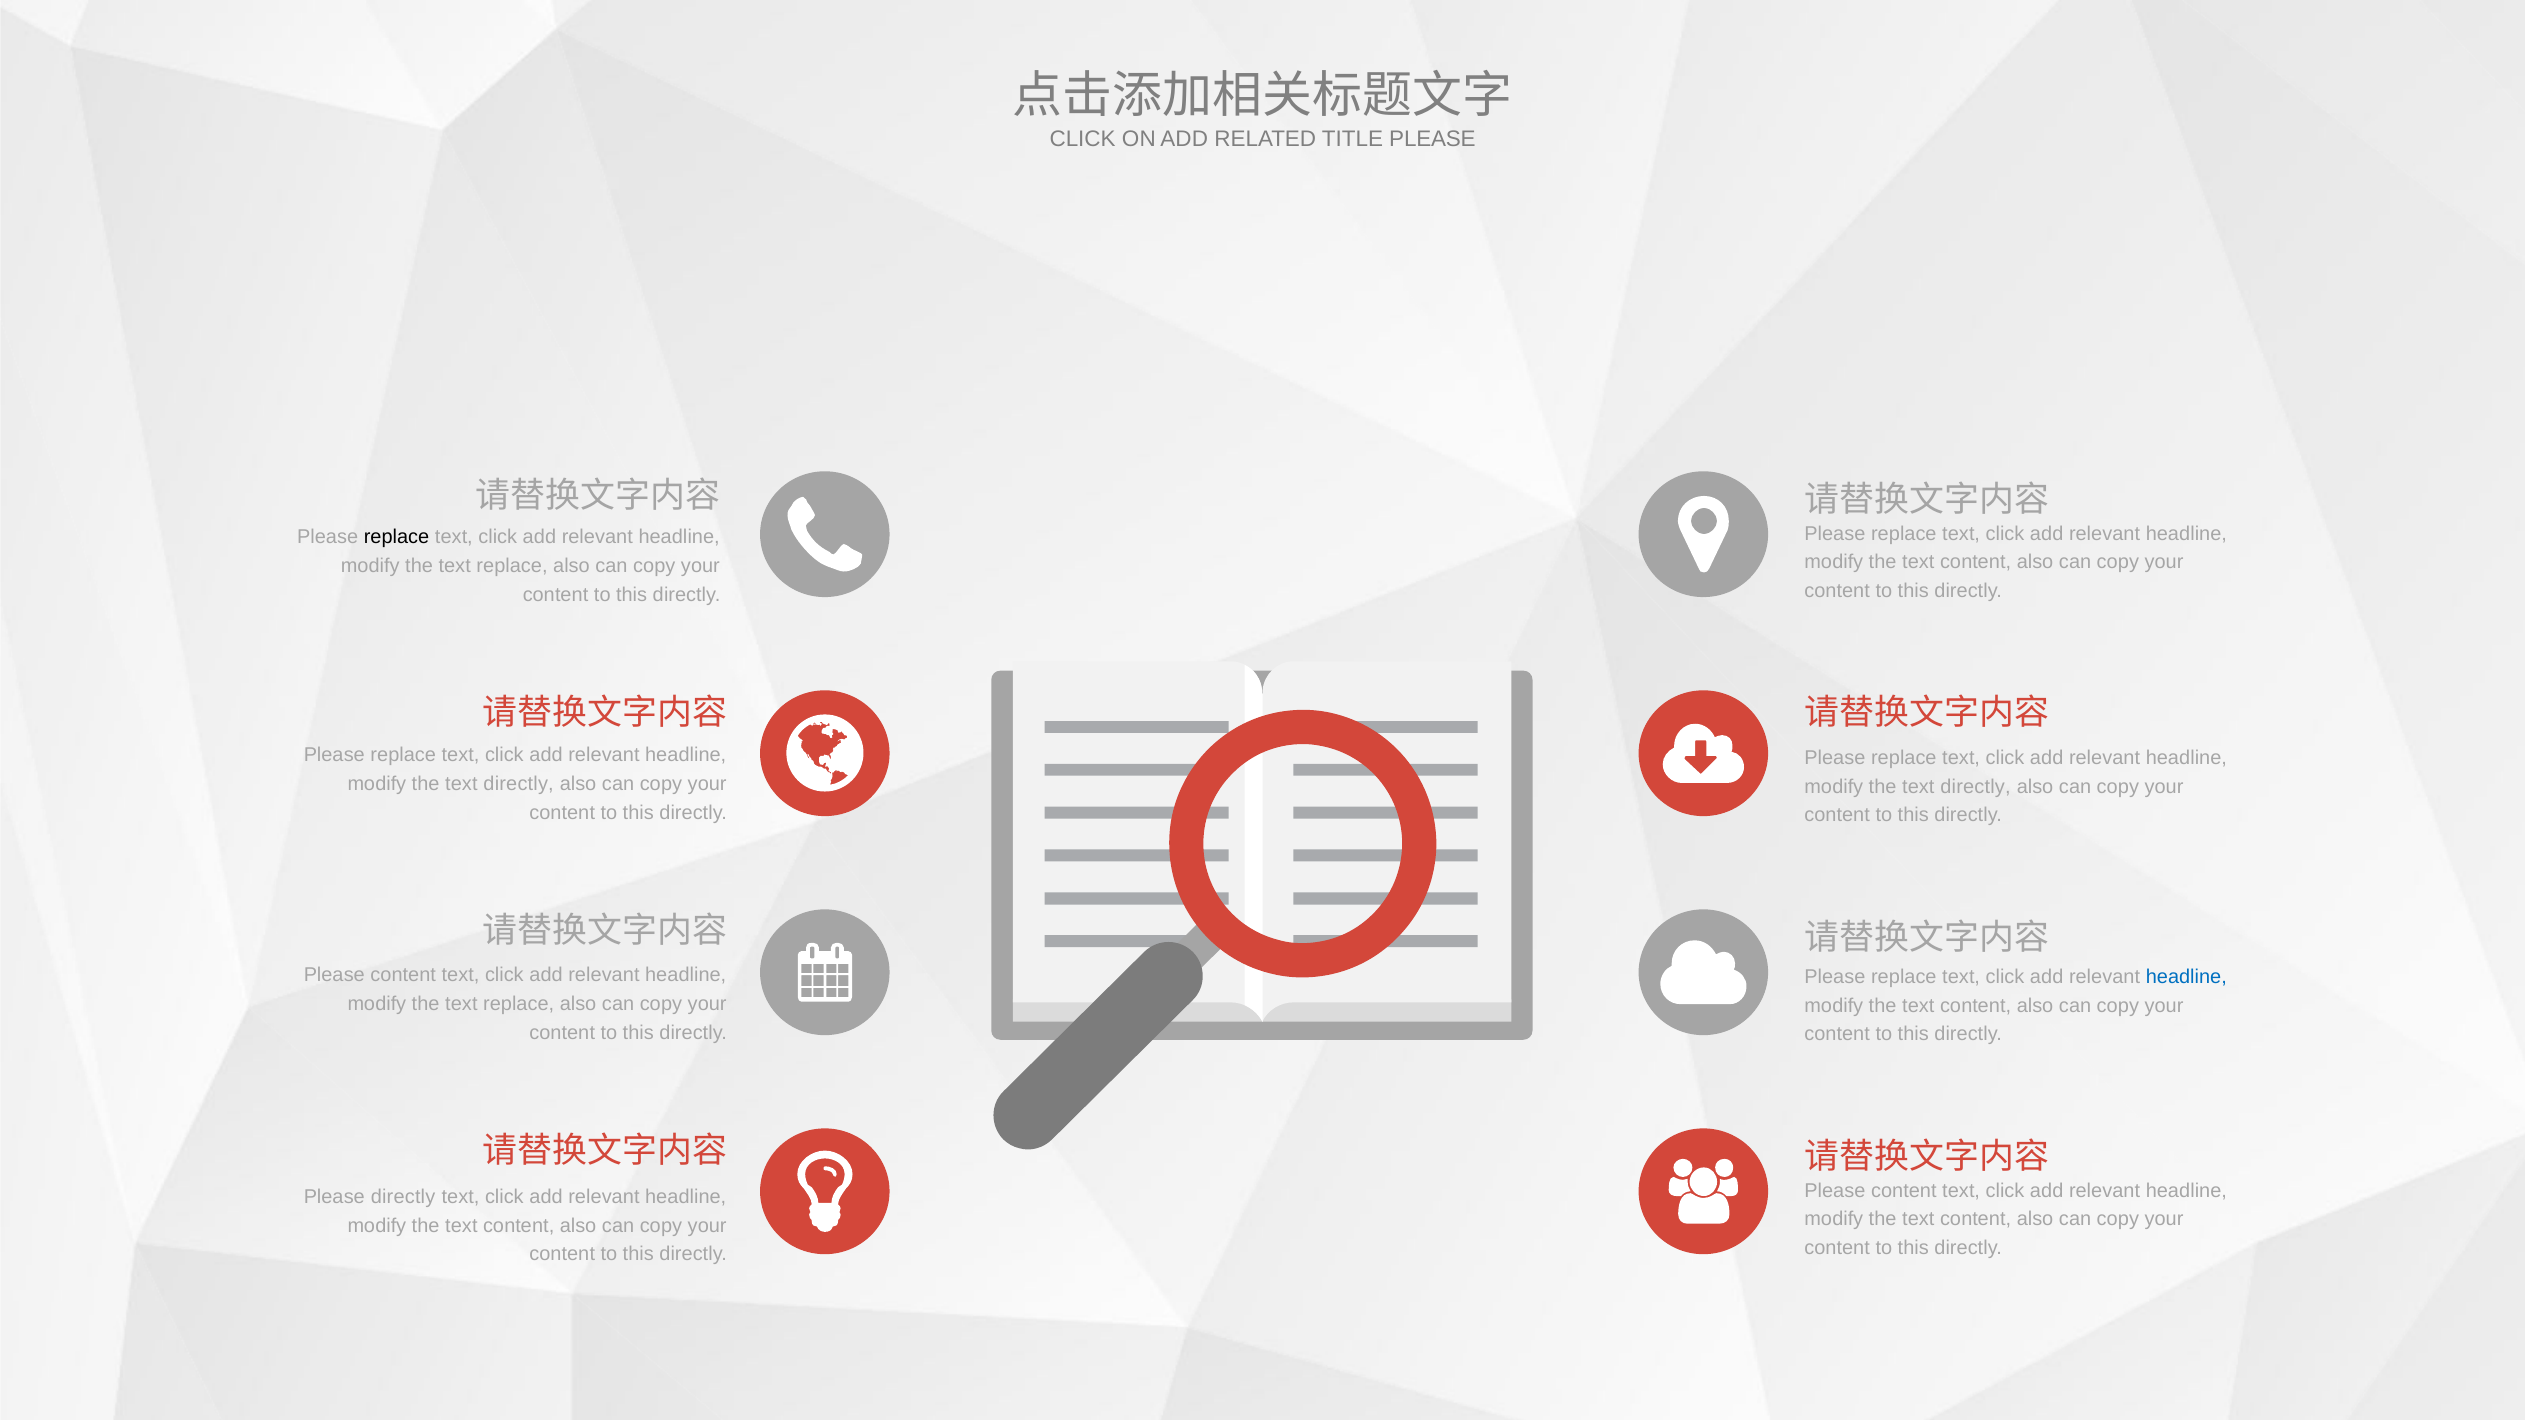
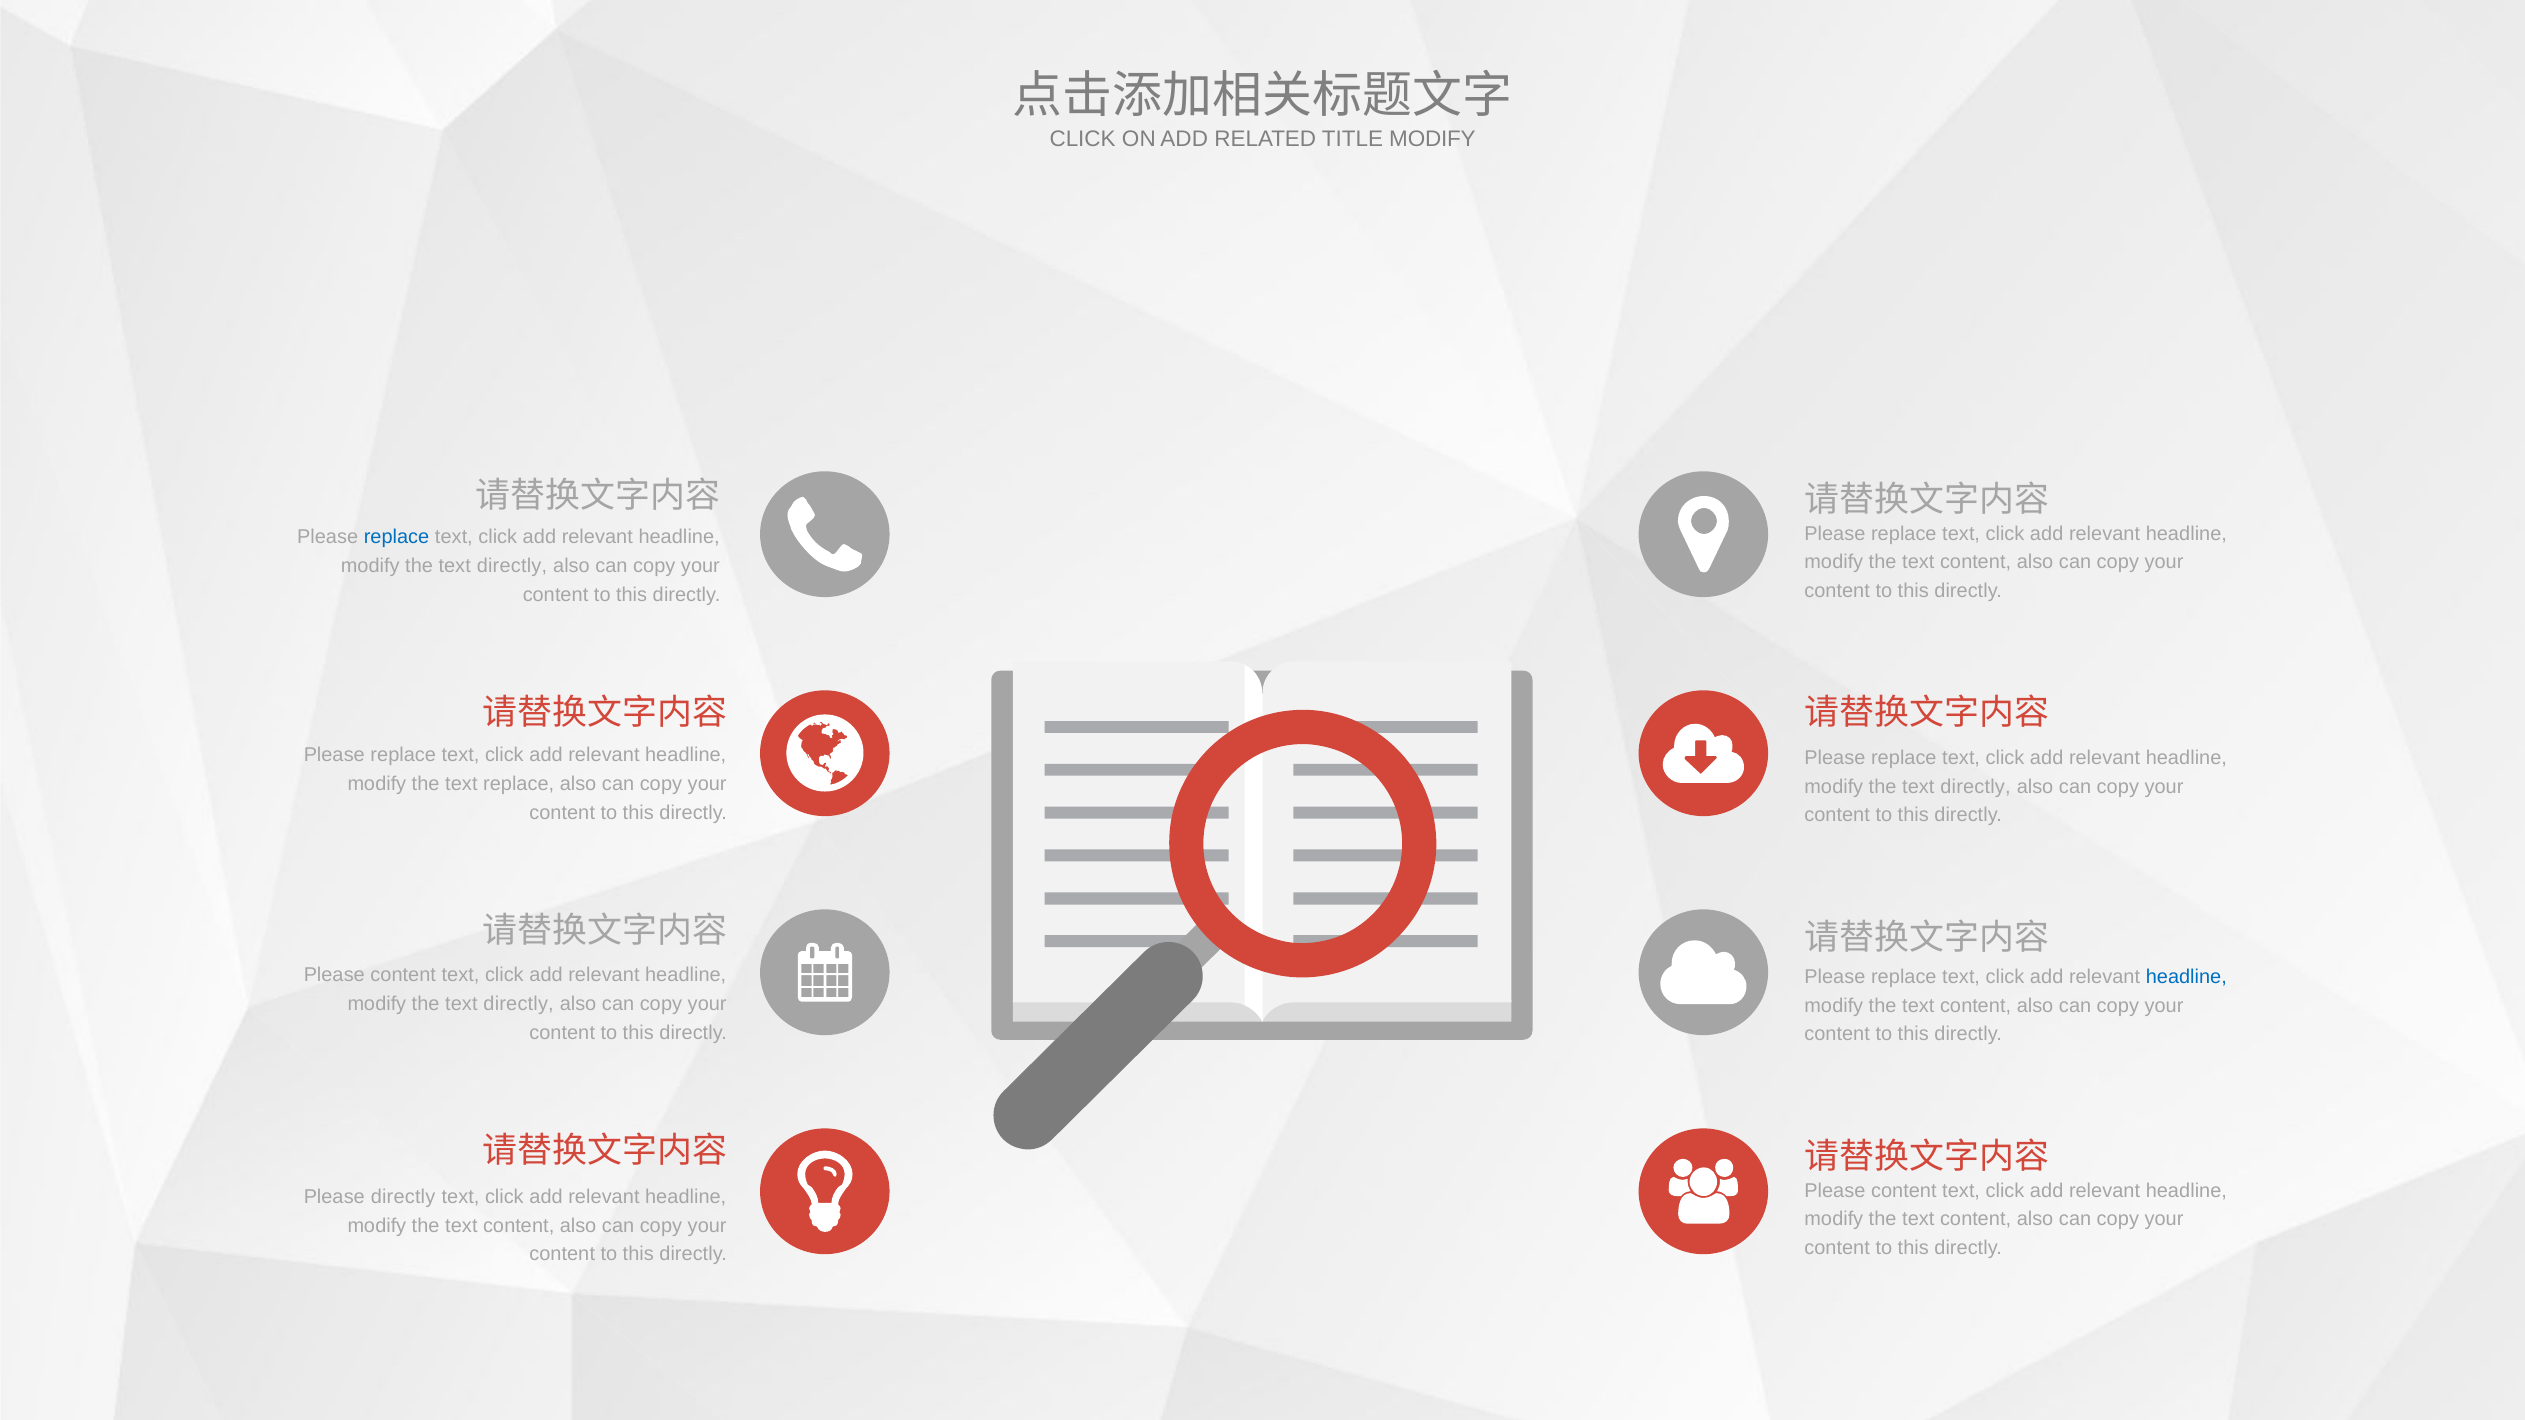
TITLE PLEASE: PLEASE -> MODIFY (1432, 139)
replace colour: black -> blue (397, 537)
replace: replace -> directly (512, 566)
directly: directly -> replace (519, 784)
replace: replace -> directly (519, 1004)
